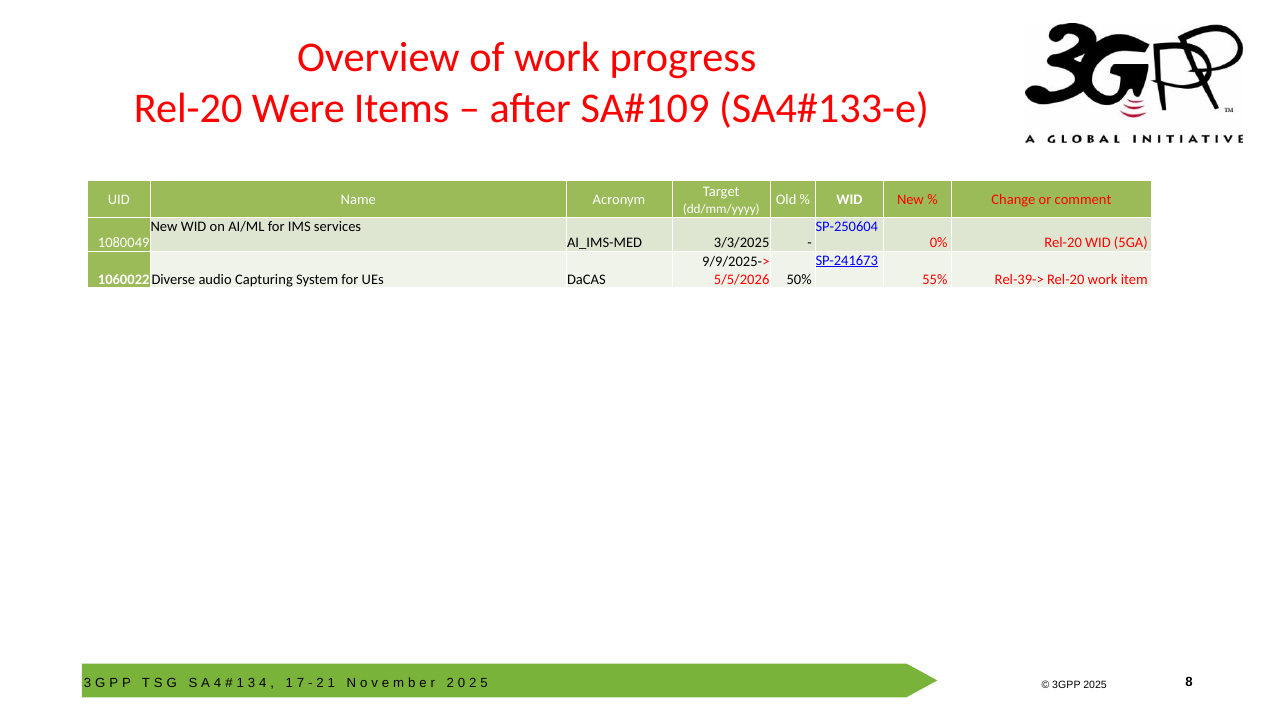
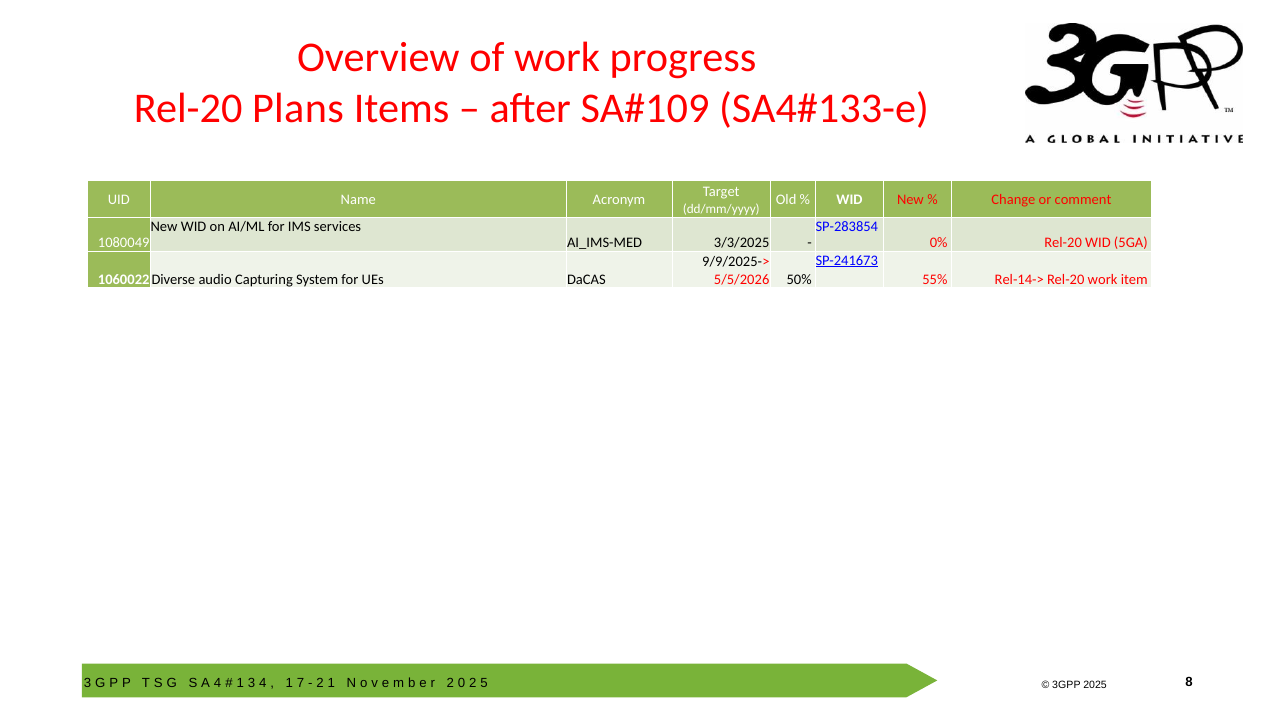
Were: Were -> Plans (298, 108)
SP-250604: SP-250604 -> SP-283854 (847, 227)
Rel-39->: Rel-39-> -> Rel-14-> (1019, 279)
